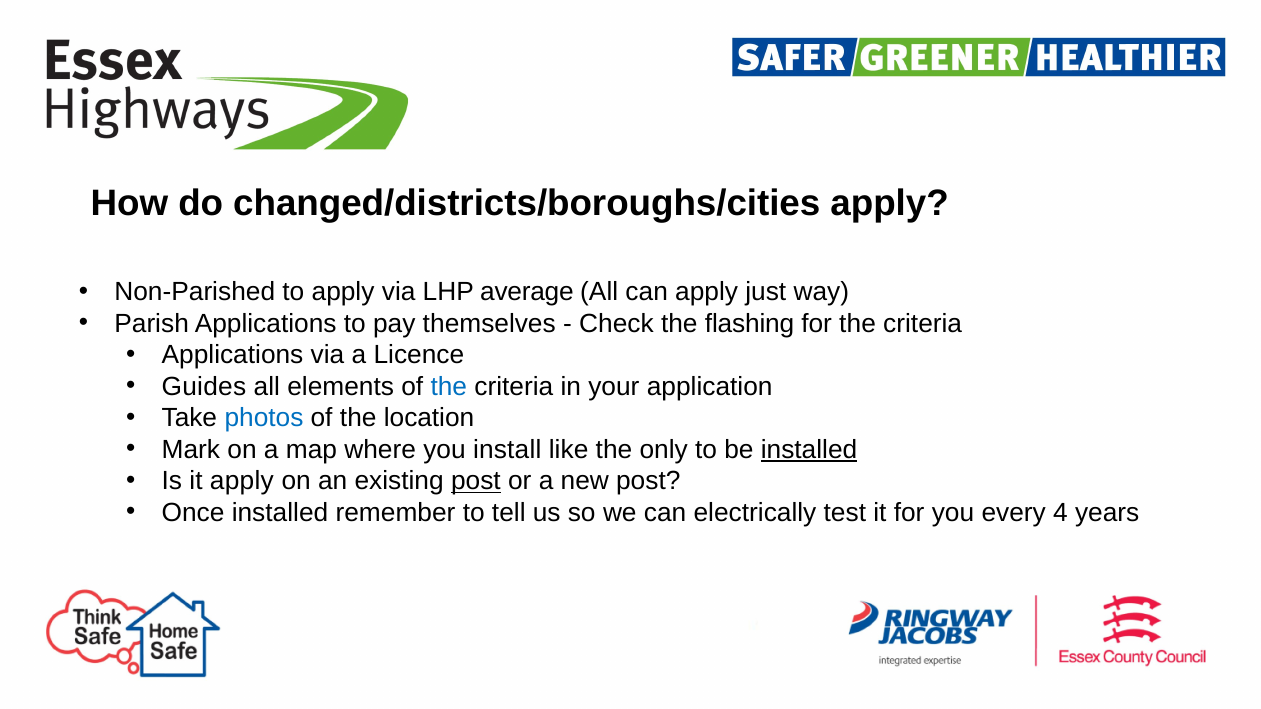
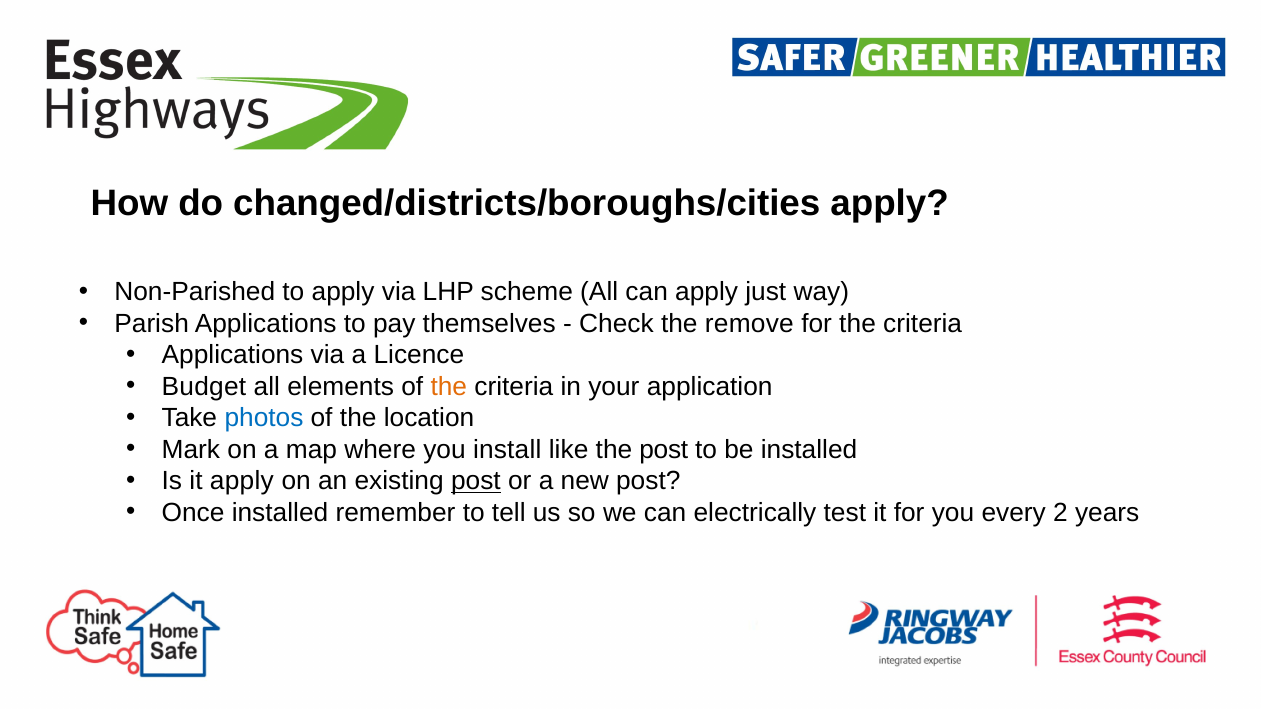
average: average -> scheme (527, 292)
flashing: flashing -> remove (749, 324)
Guides: Guides -> Budget (204, 387)
the colour: blue -> orange (449, 387)
the only: only -> post (664, 450)
installed underline: present -> none (809, 450)
4: 4 -> 2 (1060, 513)
